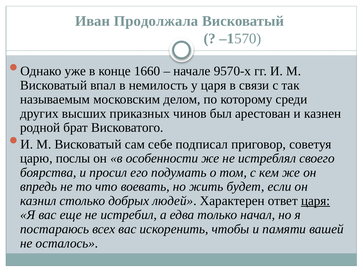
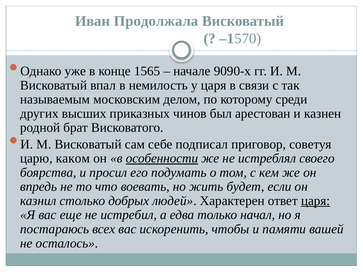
1660: 1660 -> 1565 (147, 71)
9570-х: 9570-х -> 9090-х (232, 71)
послы: послы -> каком (73, 159)
особенности underline: none -> present (162, 159)
